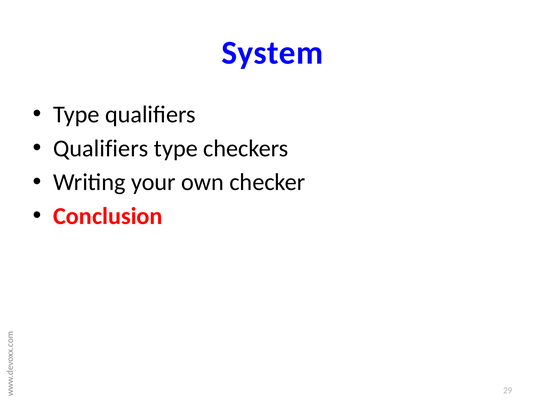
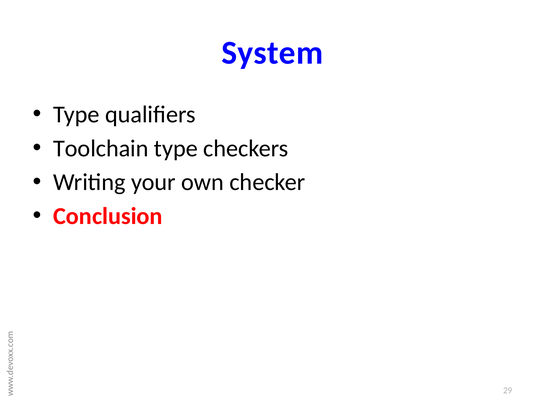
Qualifiers: Qualifiers -> Toolchain (101, 148)
